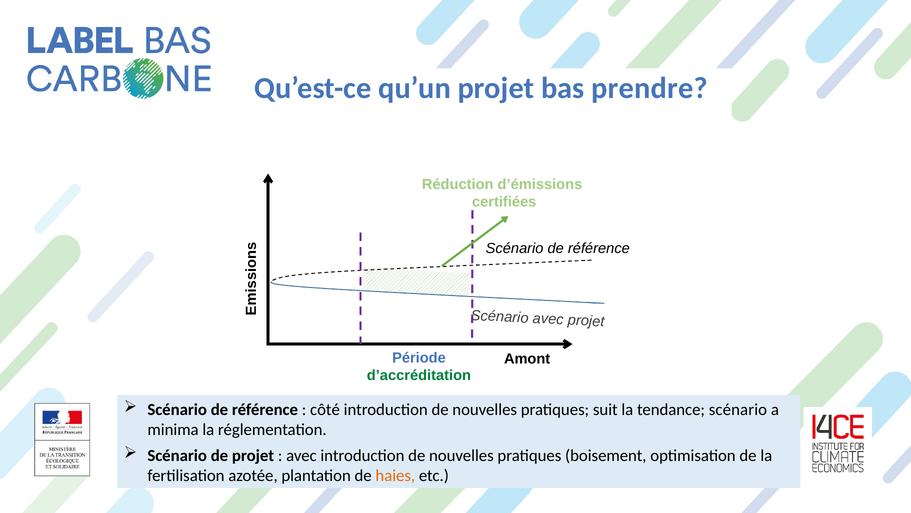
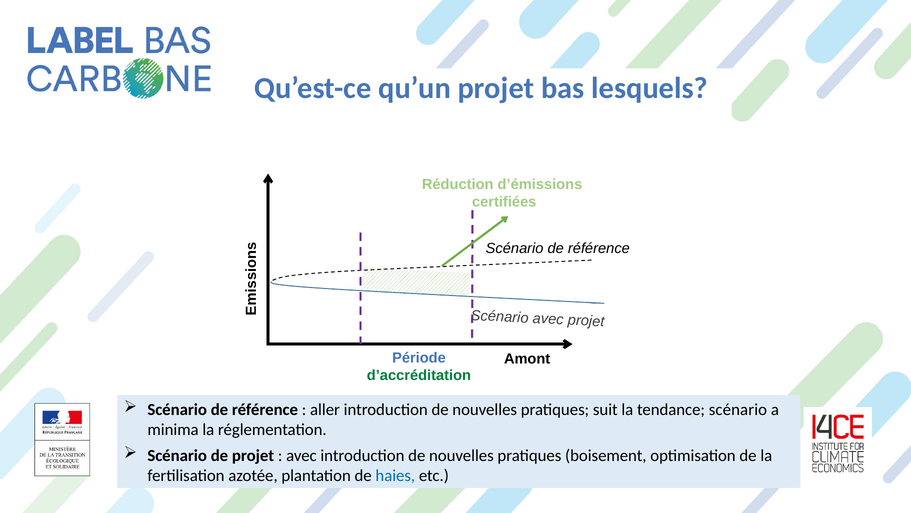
prendre: prendre -> lesquels (650, 88)
côté: côté -> aller (325, 409)
haies colour: orange -> blue (395, 475)
